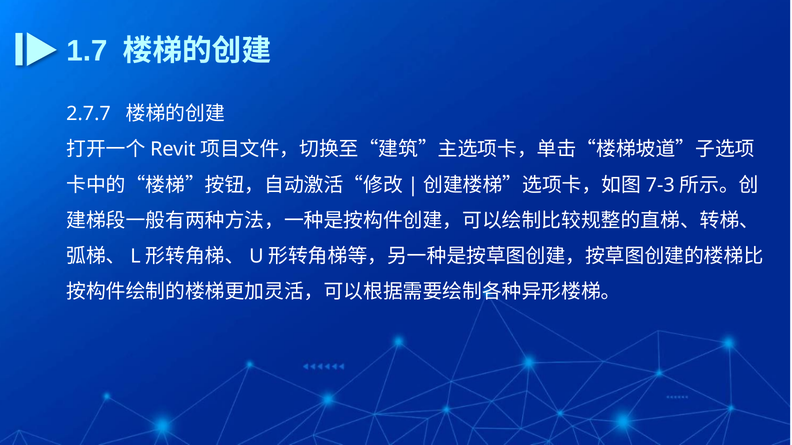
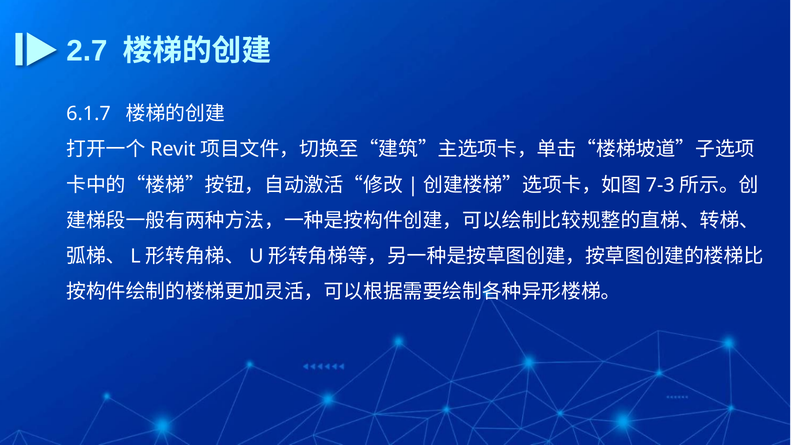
1.7: 1.7 -> 2.7 (87, 51)
2.7.7: 2.7.7 -> 6.1.7 (88, 114)
